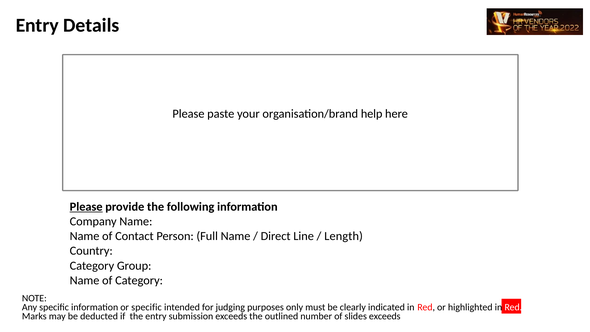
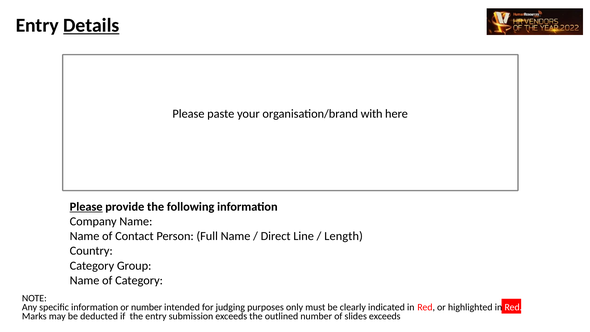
Details underline: none -> present (91, 25)
help: help -> with (372, 114)
or specific: specific -> number (147, 307)
